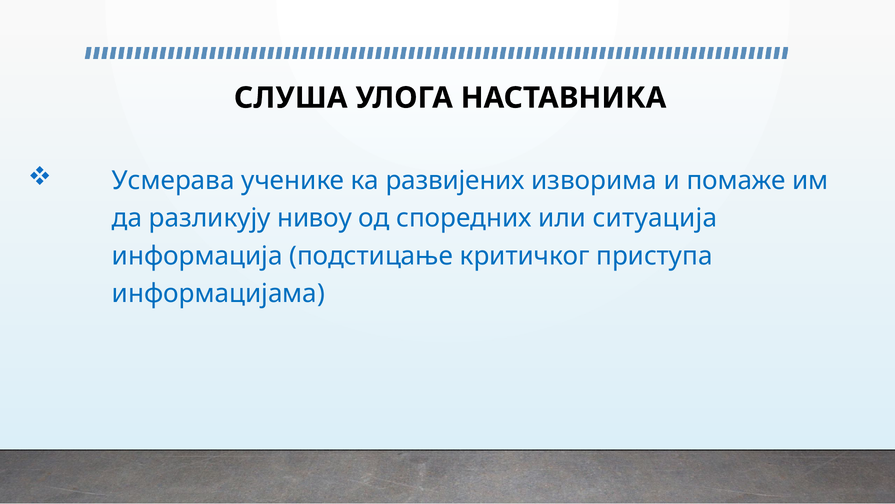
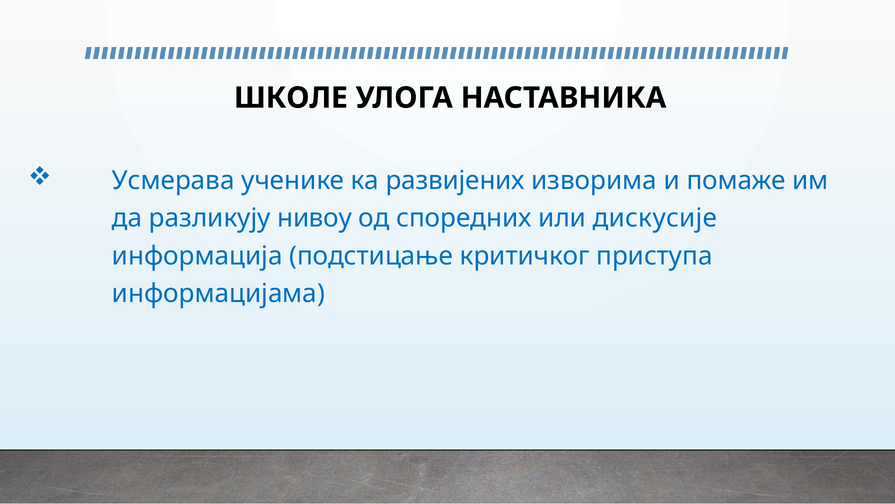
СЛУША: СЛУША -> ШКОЛЕ (291, 98)
ситуација: ситуација -> дискусије (655, 218)
